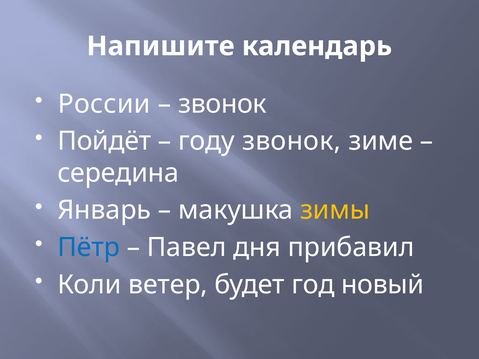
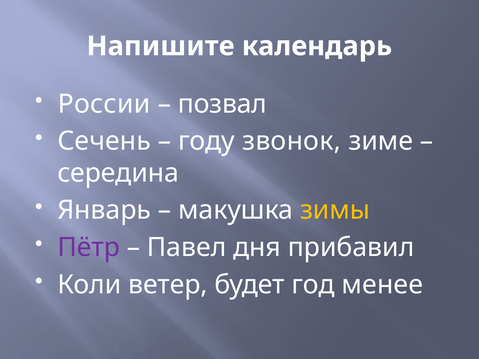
звонок: звонок -> позвал (222, 104)
Пойдёт: Пойдёт -> Сечень (104, 141)
Пётр colour: blue -> purple (89, 248)
новый: новый -> менее (382, 285)
